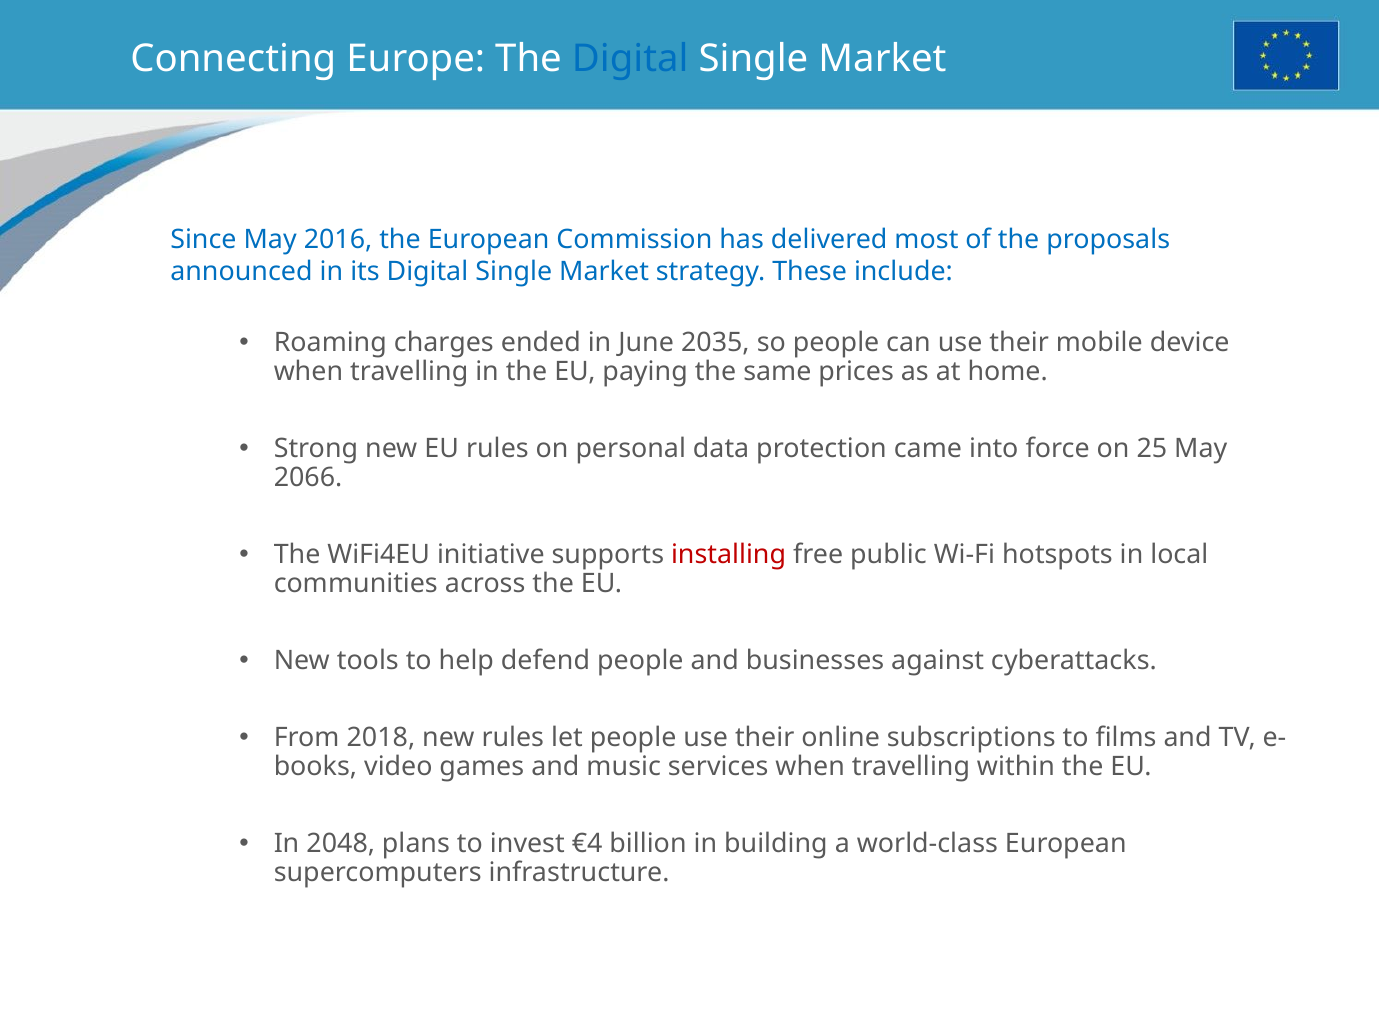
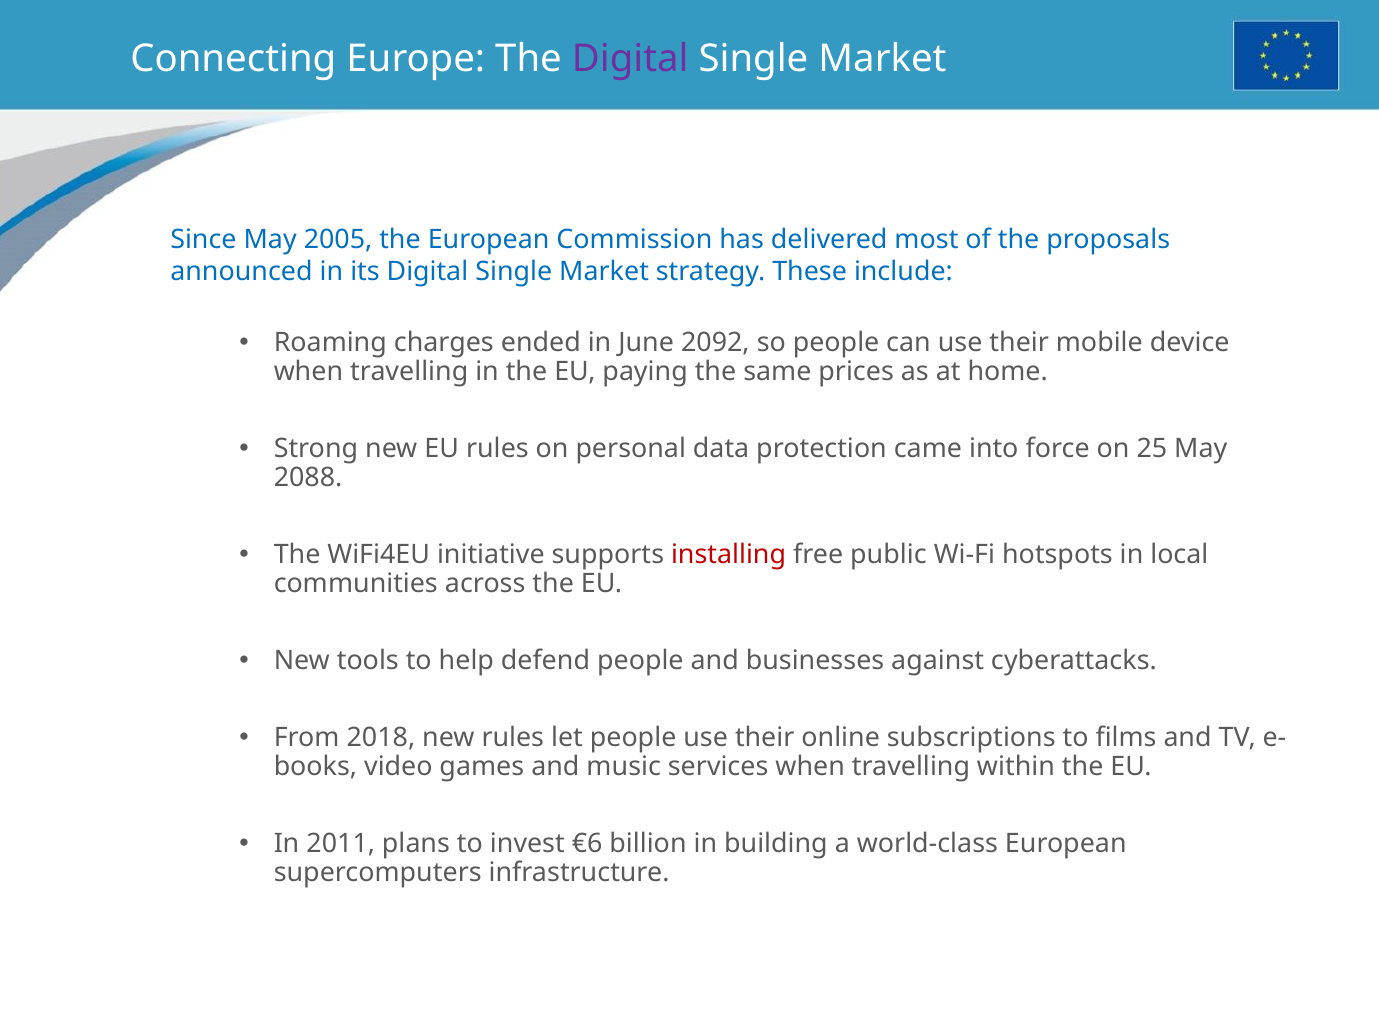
Digital colour: blue -> purple (630, 59)
2016: 2016 -> 2005 (338, 240)
2035: 2035 -> 2092 (715, 342)
2066: 2066 -> 2088 (308, 477)
2048: 2048 -> 2011 (341, 844)
€4: €4 -> €6 (587, 844)
